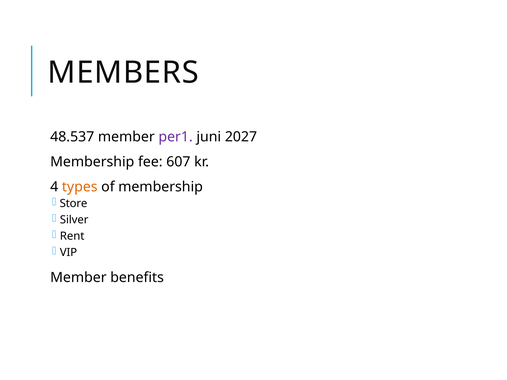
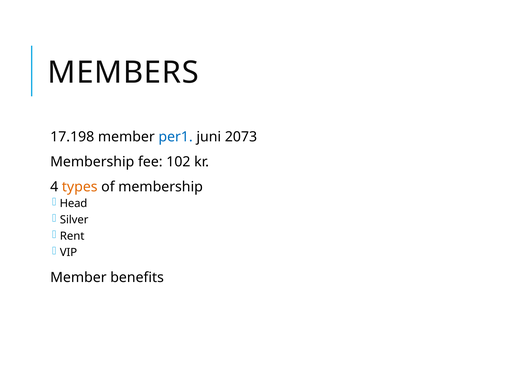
48.537: 48.537 -> 17.198 (72, 137)
per1 colour: purple -> blue (176, 137)
2027: 2027 -> 2073 (241, 137)
607: 607 -> 102 (178, 162)
Store: Store -> Head (74, 203)
